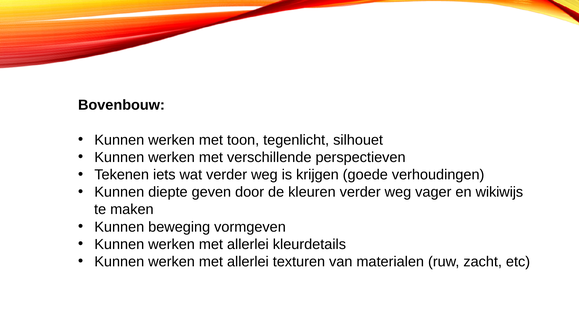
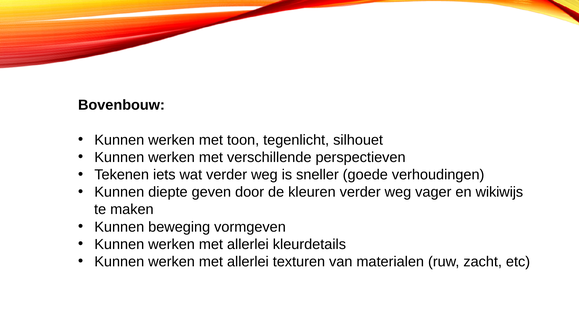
krijgen: krijgen -> sneller (317, 175)
